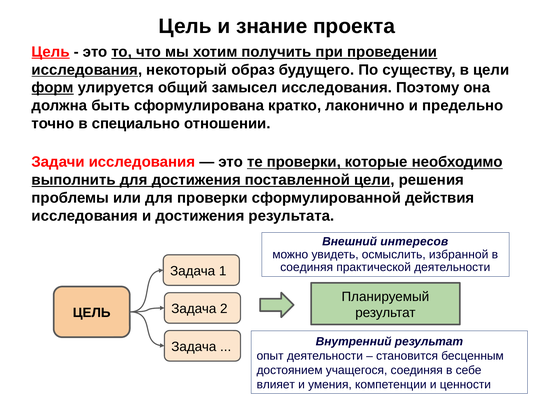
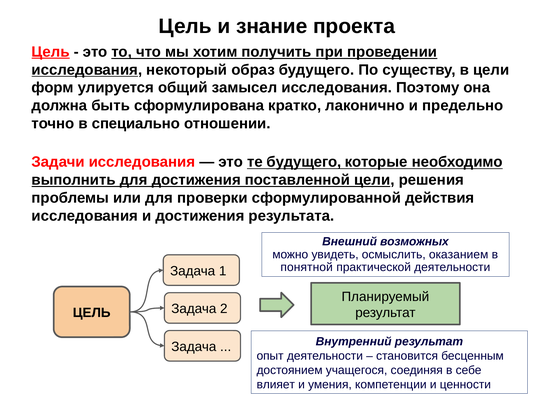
форм underline: present -> none (53, 88)
те проверки: проверки -> будущего (304, 162)
интересов: интересов -> возможных (414, 242)
избранной: избранной -> оказанием (459, 255)
соединяя: соединяя -> понятной (307, 268)
